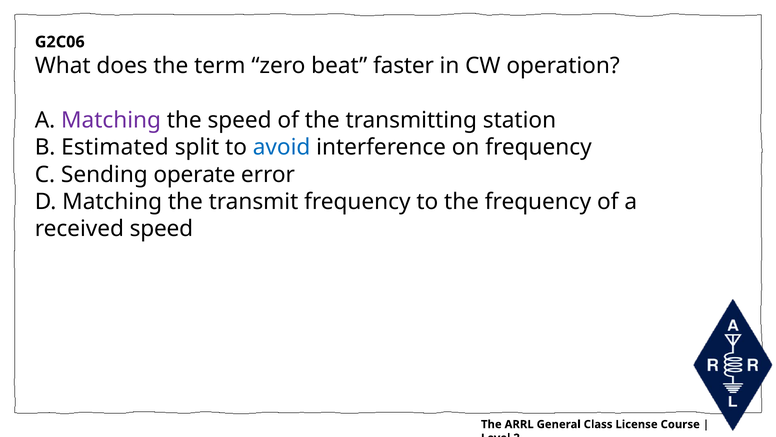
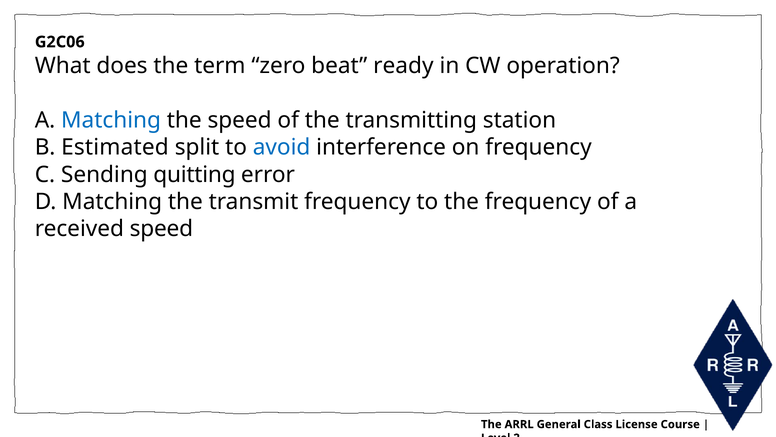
faster: faster -> ready (403, 66)
Matching colour: purple -> blue (111, 120)
operate: operate -> quitting (194, 174)
